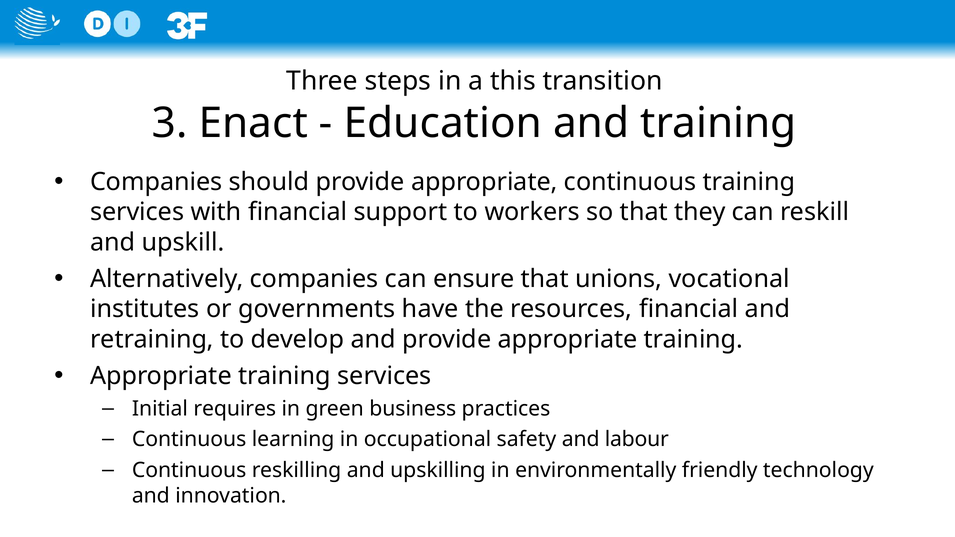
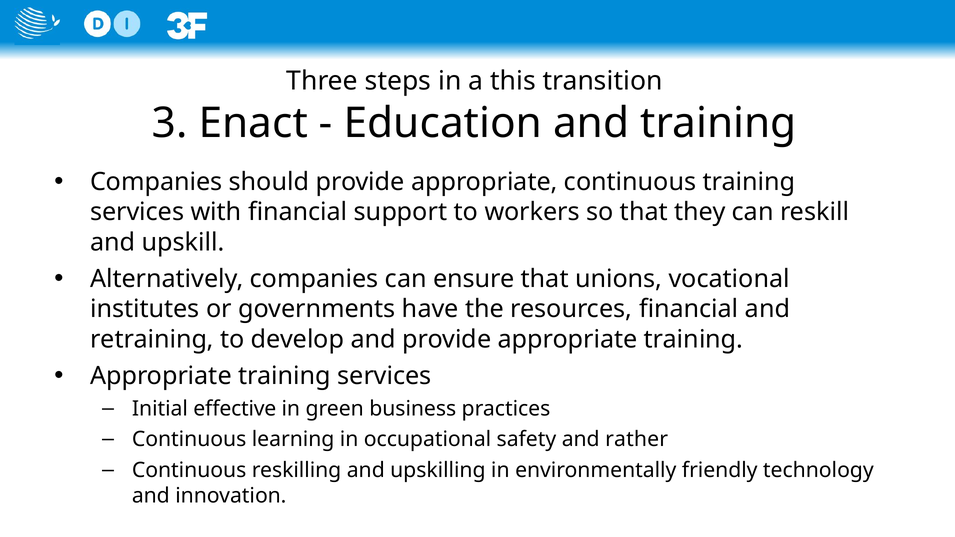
requires: requires -> eﬀective (235, 409)
labour: labour -> rather (637, 440)
